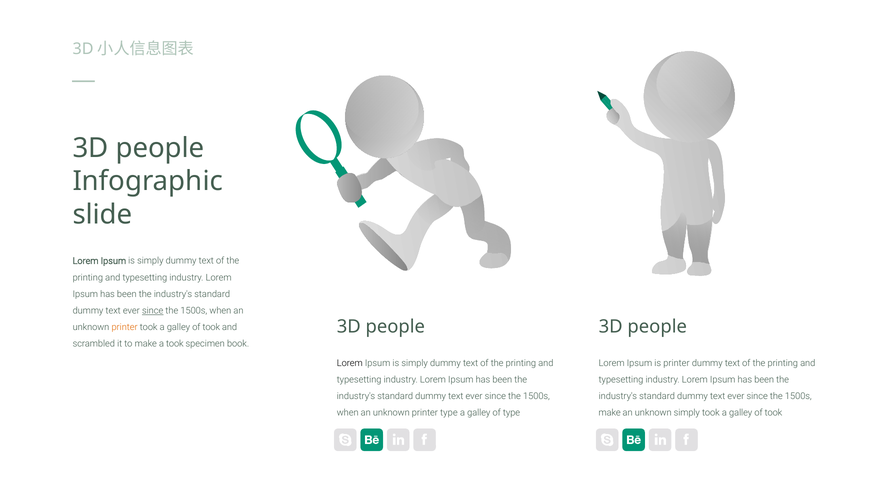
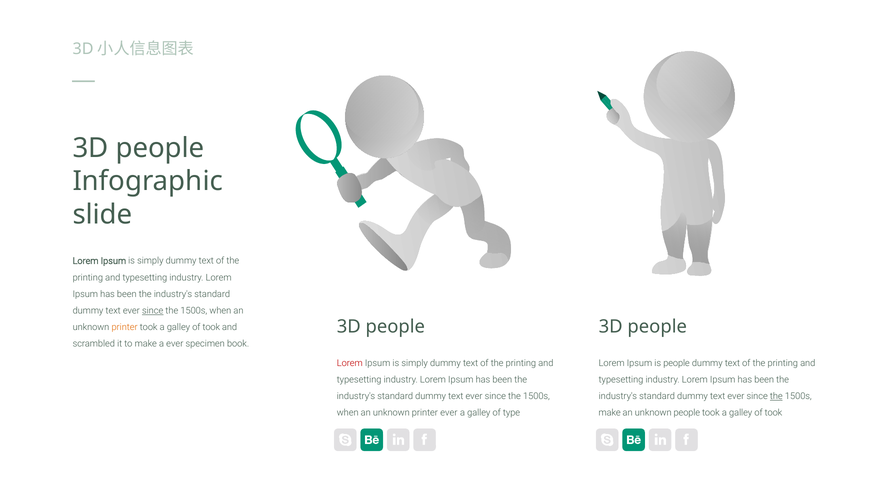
a took: took -> ever (175, 344)
Lorem colour: black -> red (350, 363)
is printer: printer -> people (677, 363)
the underline: none -> present (776, 396)
printer type: type -> ever (449, 413)
unknown simply: simply -> people (687, 413)
